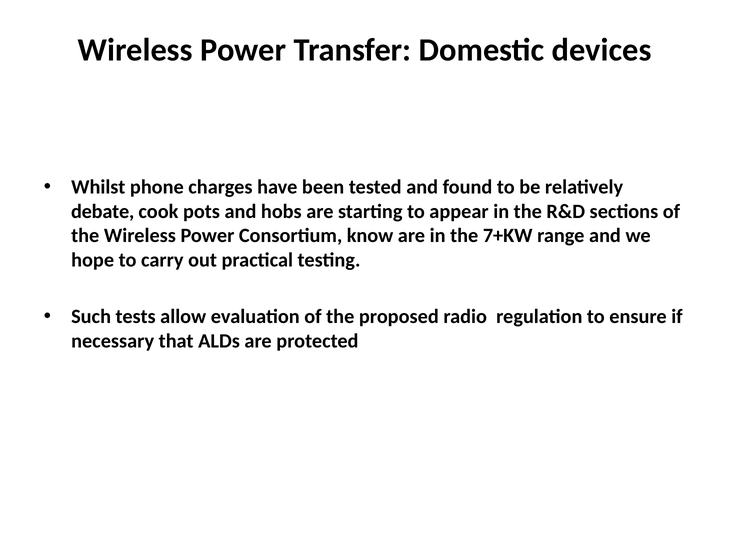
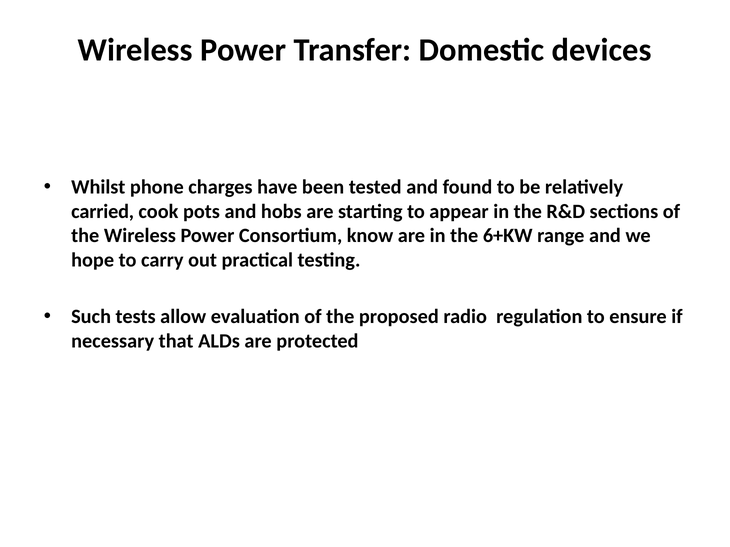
debate: debate -> carried (103, 212)
7+KW: 7+KW -> 6+KW (508, 236)
